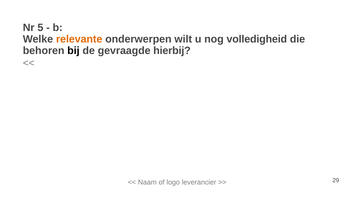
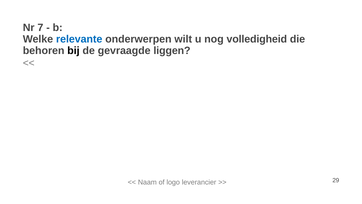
5: 5 -> 7 (40, 28)
relevante colour: orange -> blue (79, 39)
hierbij: hierbij -> liggen (172, 50)
